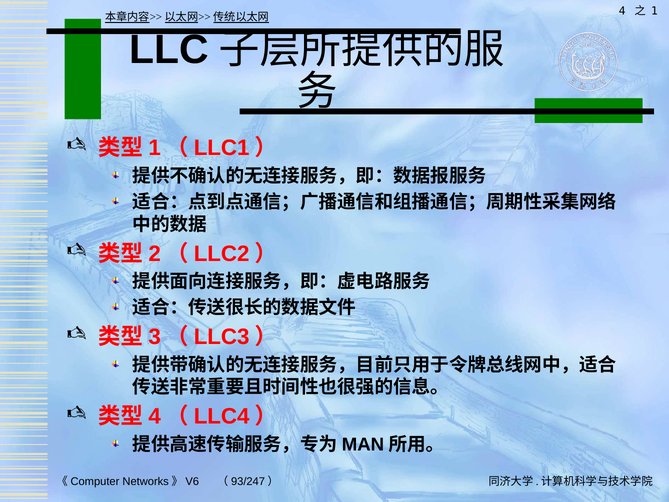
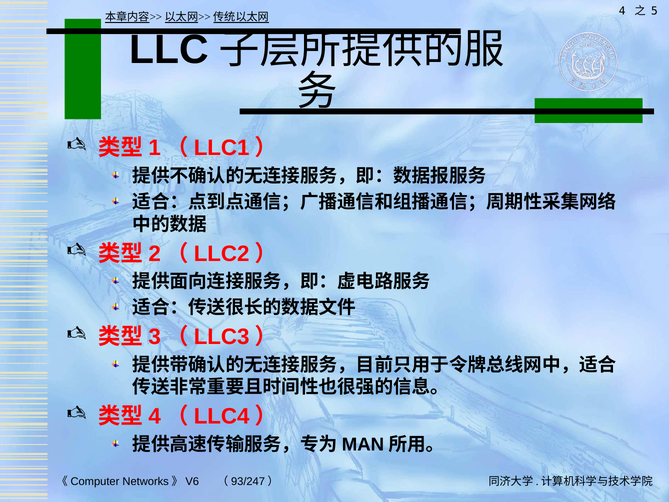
1: 1 -> 5 (654, 11)
